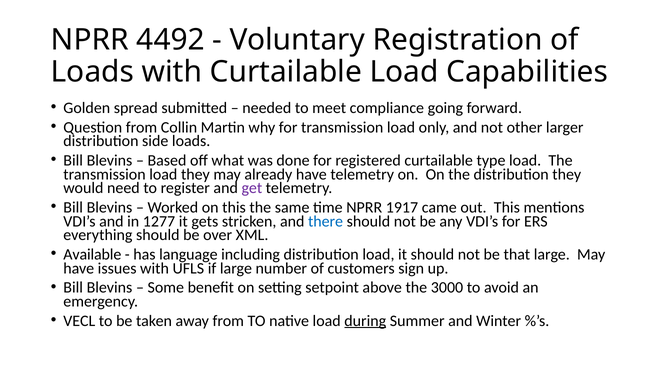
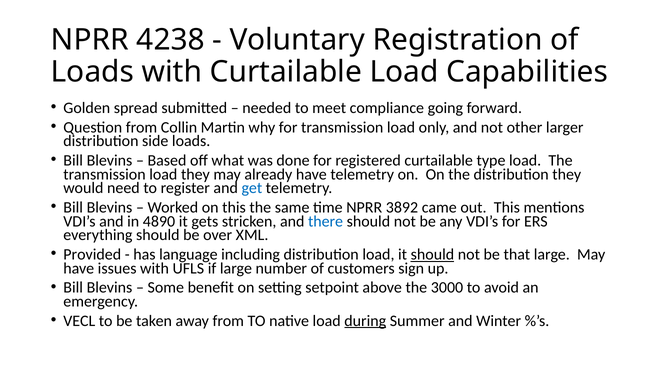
4492: 4492 -> 4238 (171, 40)
get colour: purple -> blue (252, 188)
1917: 1917 -> 3892 (402, 208)
1277: 1277 -> 4890 (159, 221)
Available: Available -> Provided (92, 255)
should underline: none -> present (432, 255)
